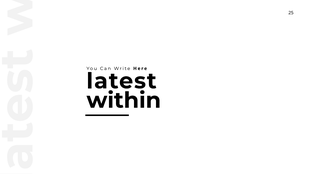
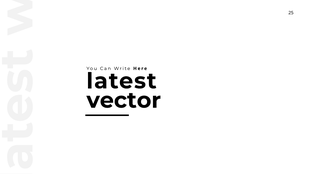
within: within -> vector (124, 101)
